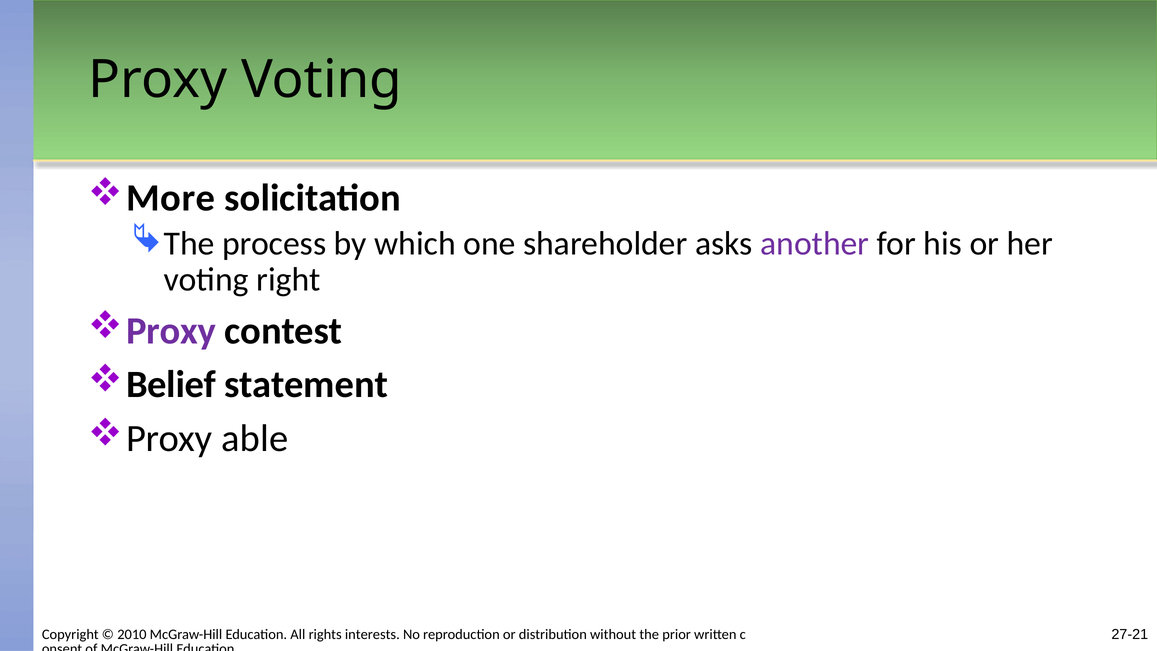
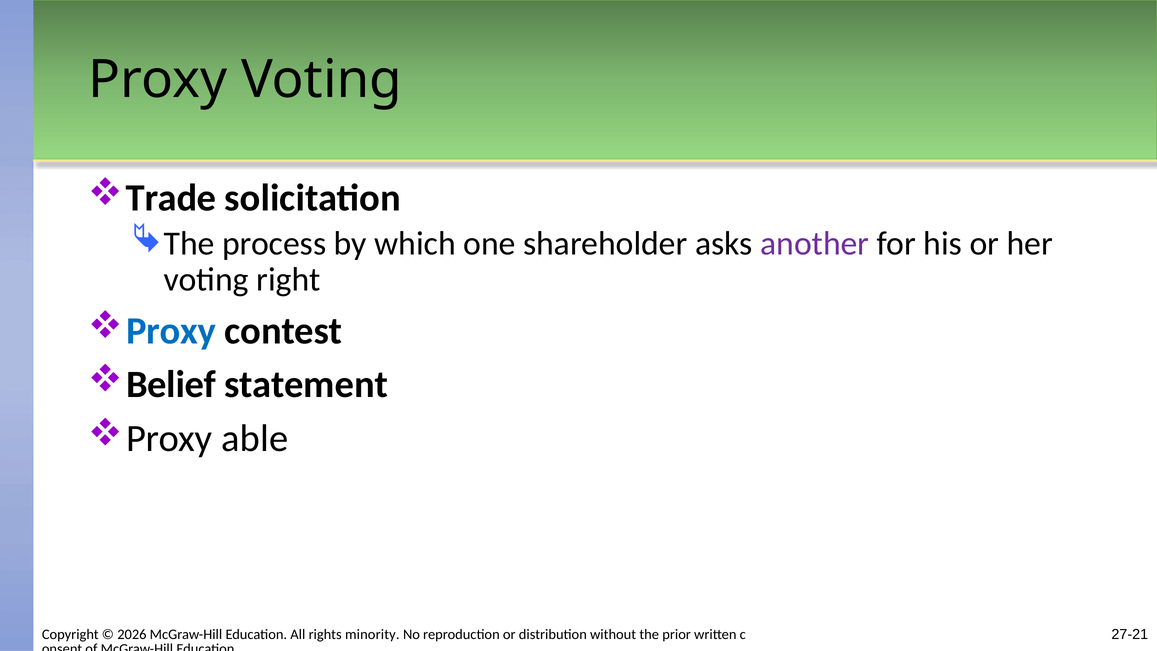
More: More -> Trade (171, 198)
Proxy colour: purple -> blue (171, 331)
2010: 2010 -> 2026 (132, 634)
interests: interests -> minority (372, 634)
